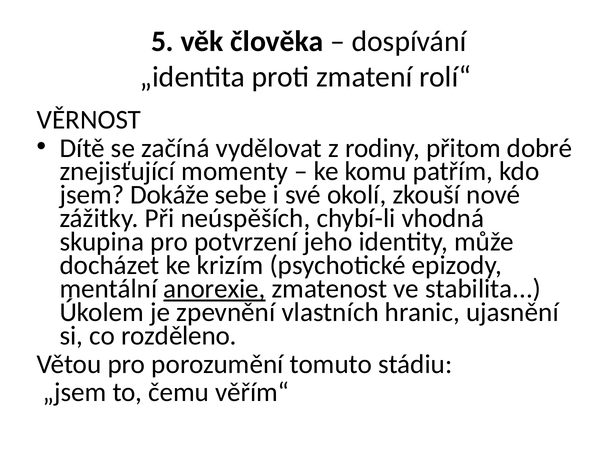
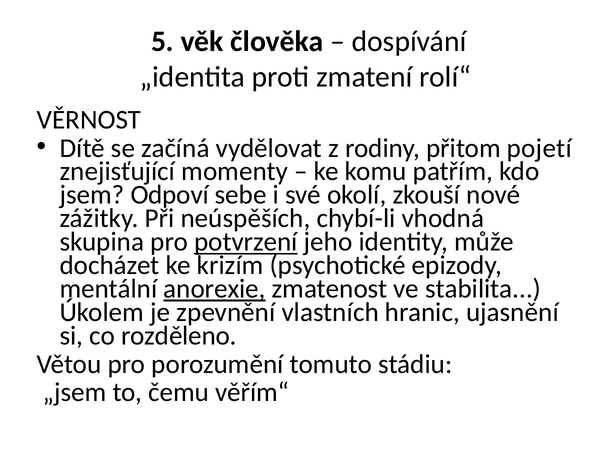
dobré: dobré -> pojetí (539, 148)
Dokáže: Dokáže -> Odpoví (170, 195)
potvrzení underline: none -> present (246, 242)
